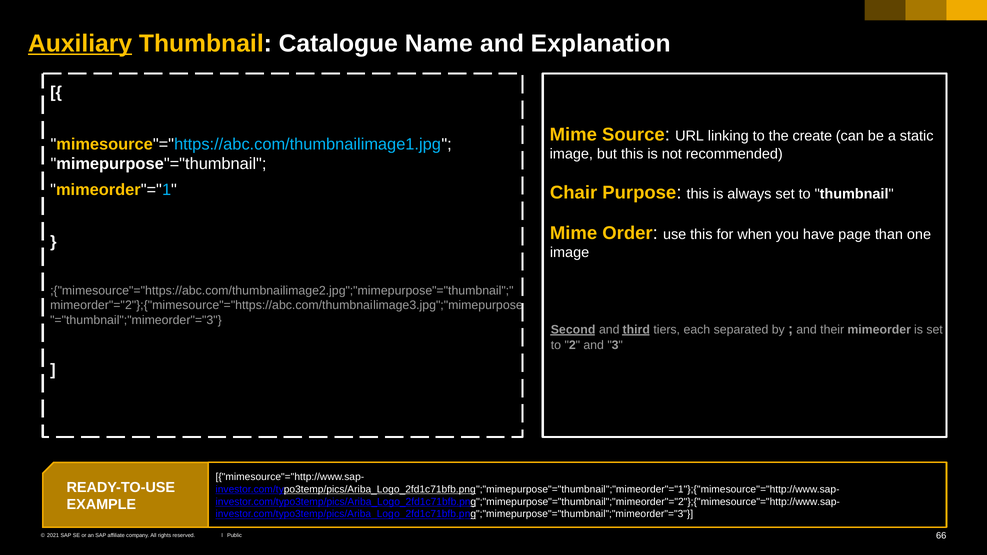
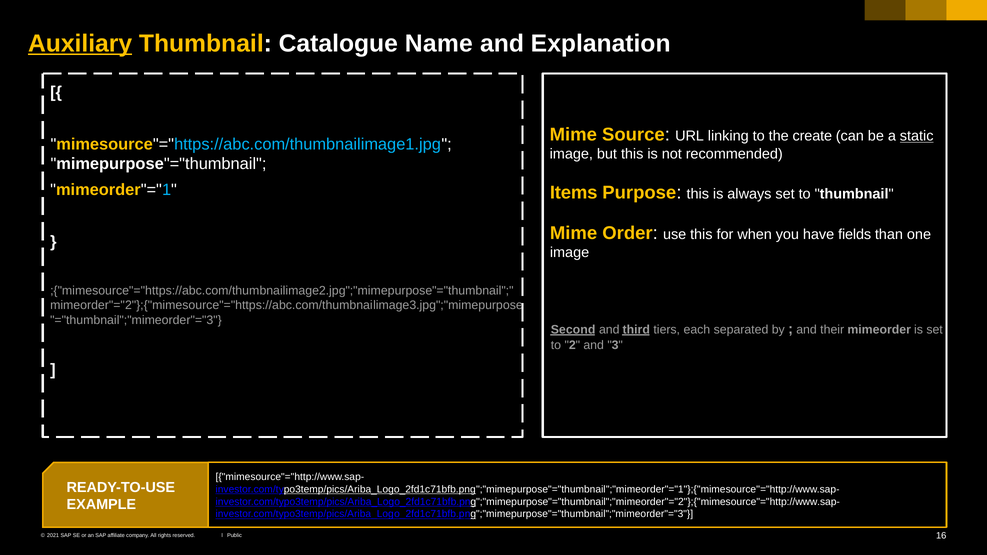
static underline: none -> present (917, 136)
Chair: Chair -> Items (574, 193)
page: page -> fields (855, 235)
66: 66 -> 16 (941, 536)
